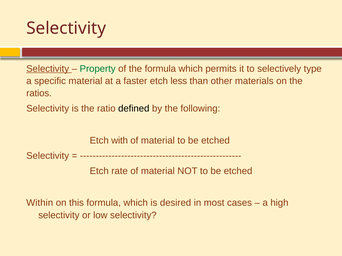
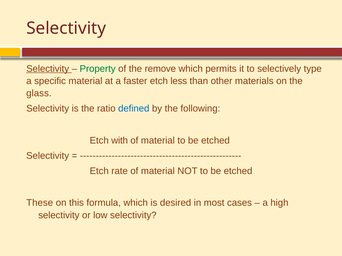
the formula: formula -> remove (160, 69)
ratios: ratios -> glass (39, 93)
defined colour: black -> blue (134, 109)
Within: Within -> These (40, 203)
